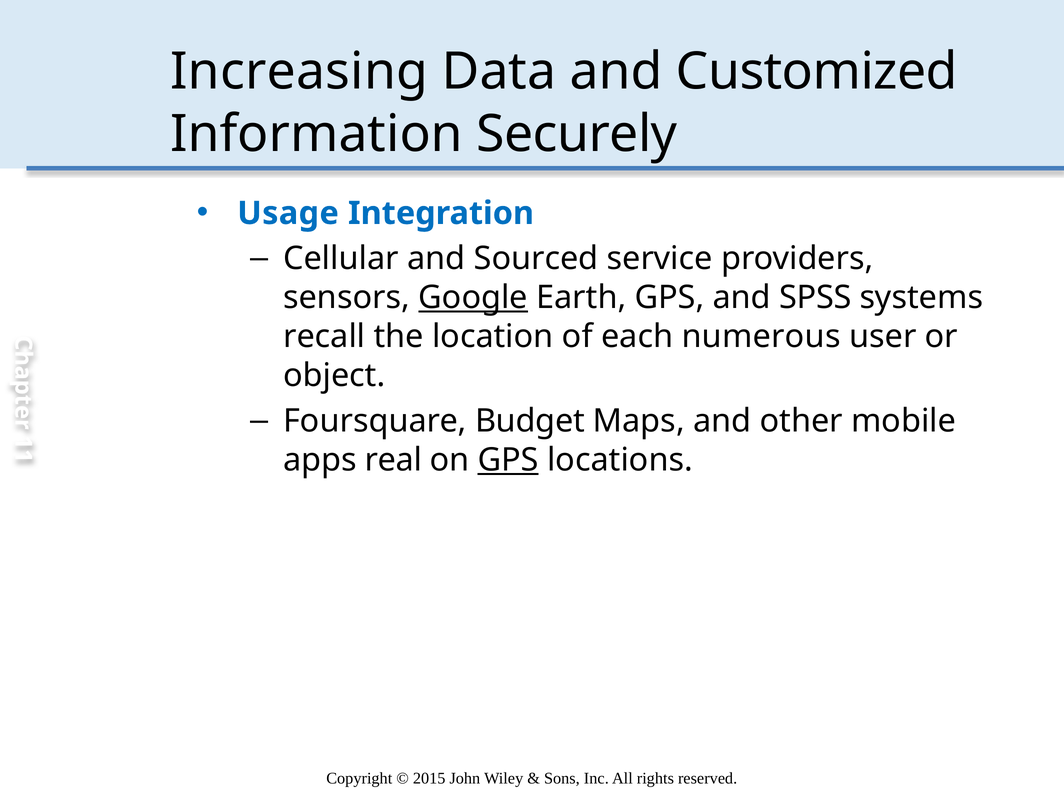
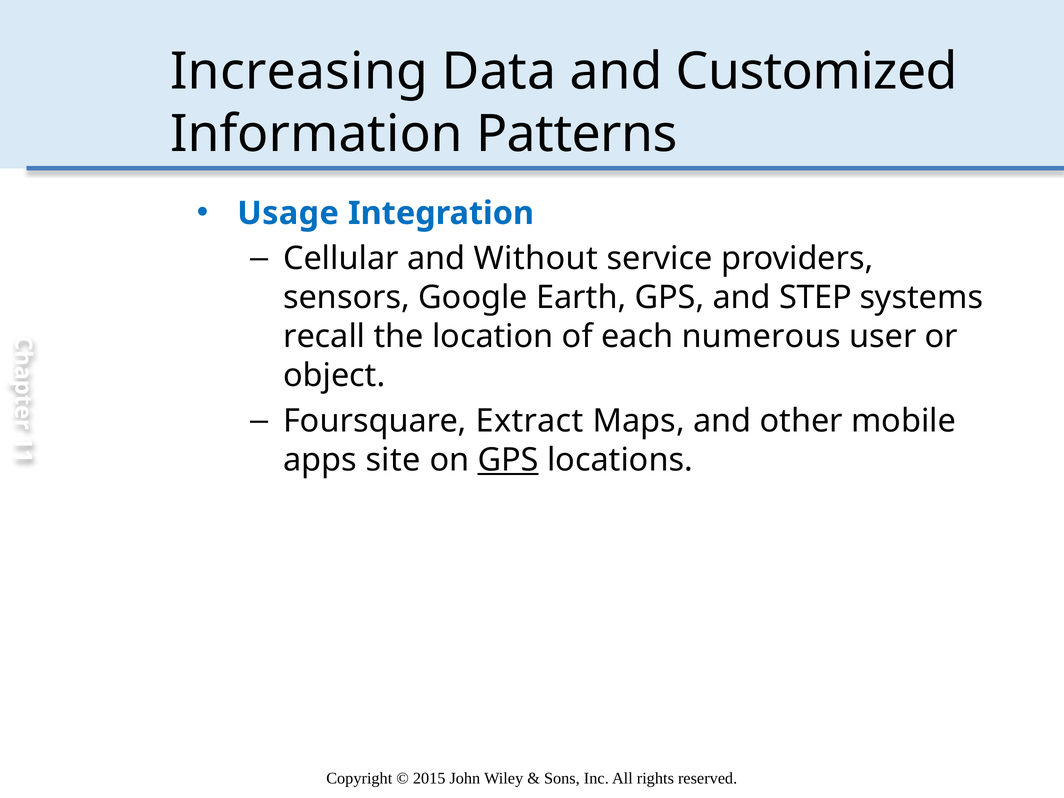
Securely: Securely -> Patterns (577, 134)
Sourced: Sourced -> Without (536, 259)
Google underline: present -> none (473, 298)
SPSS: SPSS -> STEP (815, 298)
Budget: Budget -> Extract (530, 421)
real: real -> site (393, 460)
